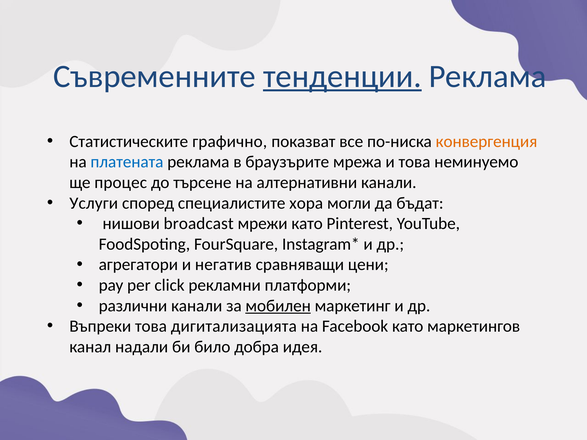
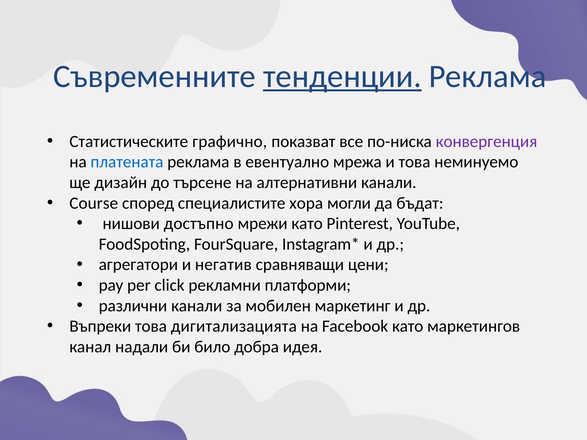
конвергенция colour: orange -> purple (486, 142)
браузърите: браузърите -> евентуално (287, 162)
процес: процес -> дизайн (121, 183)
Услуги: Услуги -> Course (94, 203)
broadcast: broadcast -> достъпно (199, 224)
мобилен underline: present -> none (278, 306)
